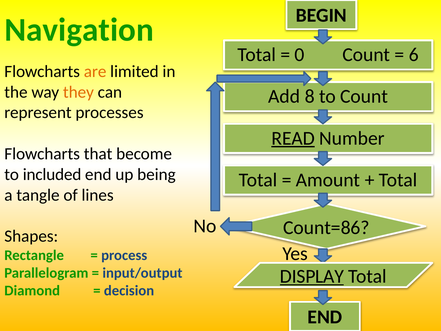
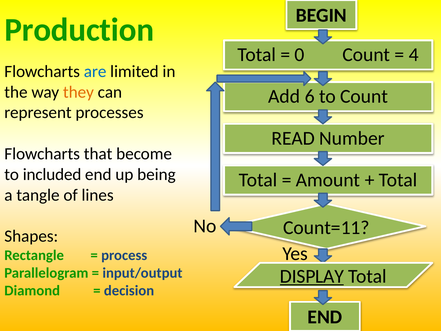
Navigation: Navigation -> Production (79, 30)
6: 6 -> 4 (414, 55)
are colour: orange -> blue (95, 71)
8: 8 -> 6 (310, 96)
READ underline: present -> none (293, 138)
Count=86: Count=86 -> Count=11 (326, 227)
